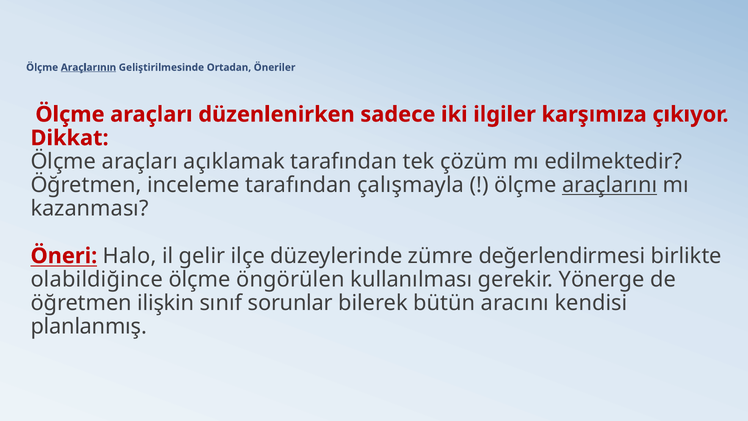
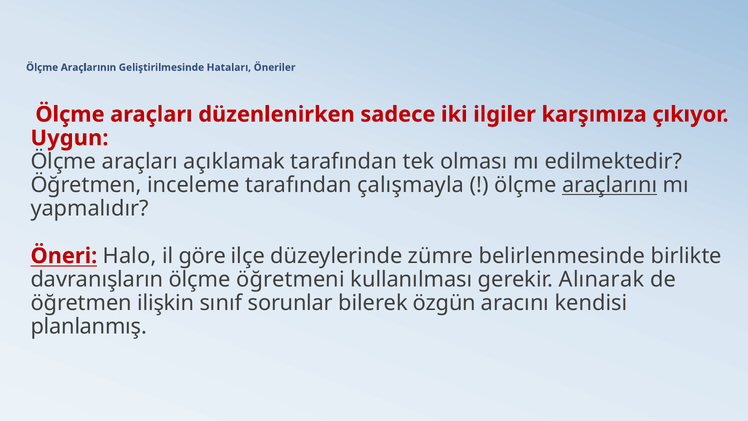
Araçlarının underline: present -> none (88, 67)
Ortadan: Ortadan -> Hataları (229, 67)
Dikkat: Dikkat -> Uygun (69, 138)
çözüm: çözüm -> olması (474, 162)
kazanması: kazanması -> yapmalıdır (90, 209)
gelir: gelir -> göre (202, 256)
değerlendirmesi: değerlendirmesi -> belirlenmesinde (562, 256)
olabildiğince: olabildiğince -> davranışların (97, 279)
öngörülen: öngörülen -> öğretmeni (290, 279)
Yönerge: Yönerge -> Alınarak (602, 279)
bütün: bütün -> özgün (444, 303)
